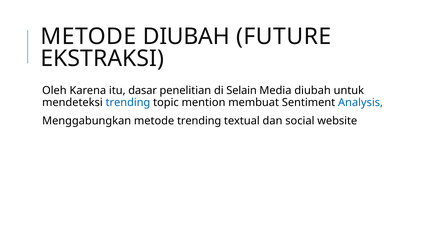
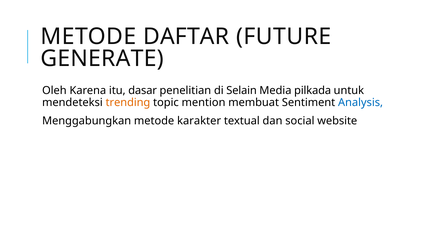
METODE DIUBAH: DIUBAH -> DAFTAR (186, 36)
EKSTRAKSI: EKSTRAKSI -> GENERATE (102, 58)
Media diubah: diubah -> pilkada (313, 90)
trending colour: blue -> orange (128, 102)
metode trending: trending -> karakter (199, 121)
